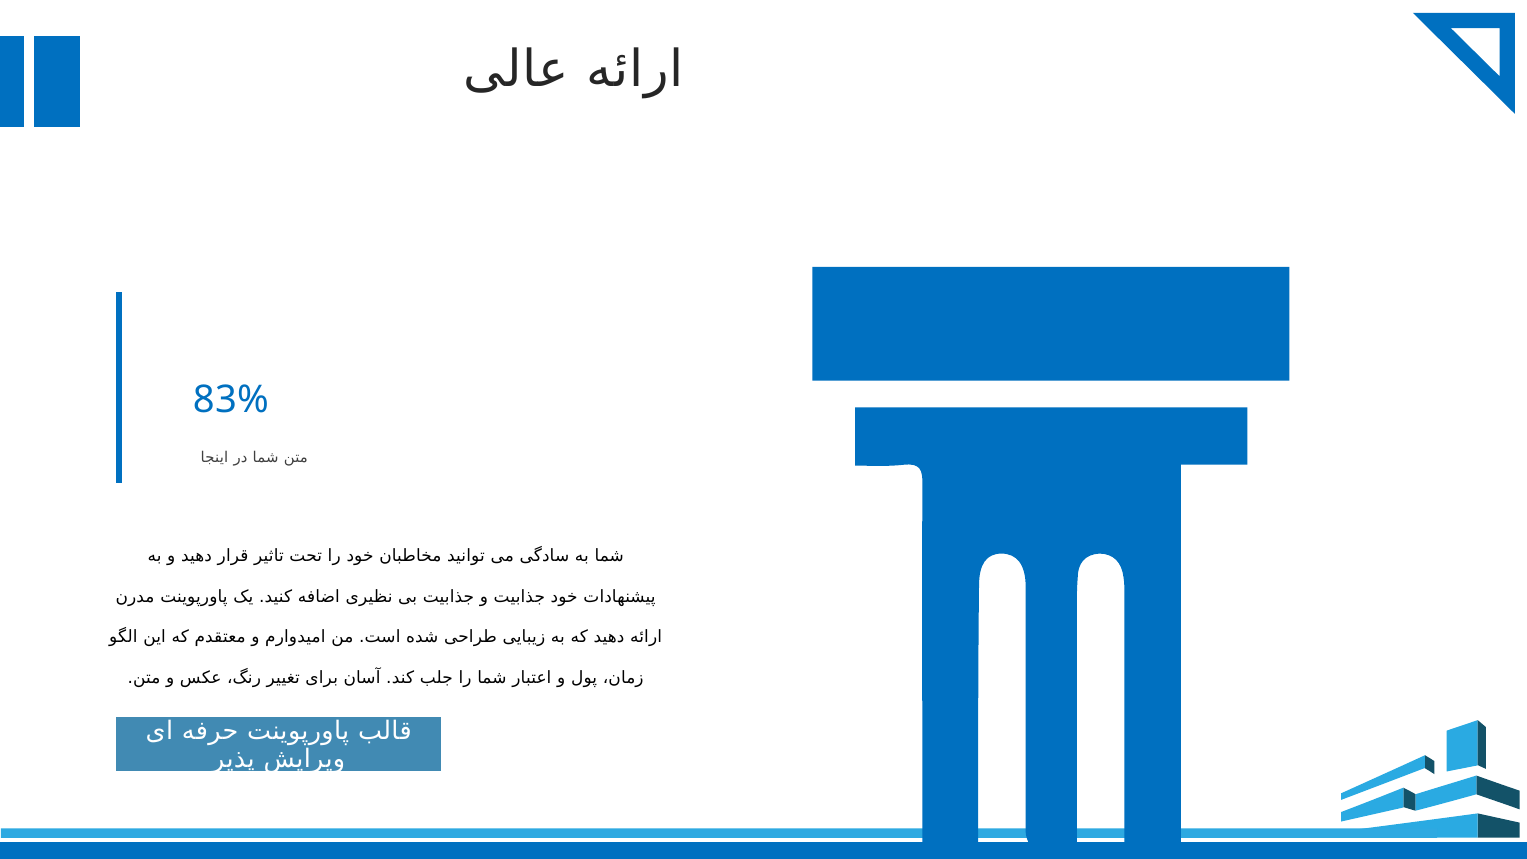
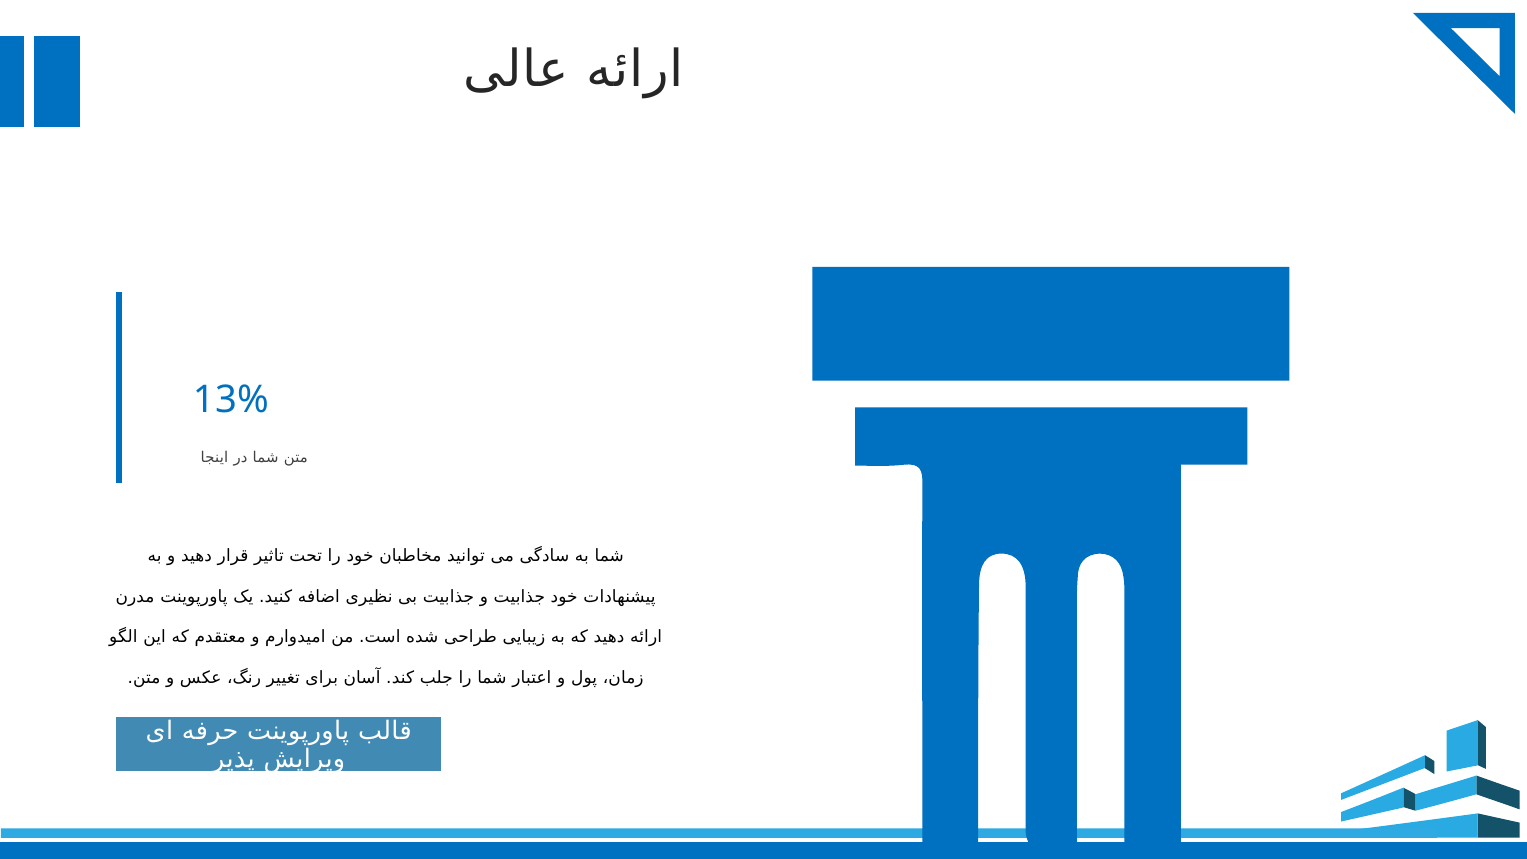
83%: 83% -> 13% (231, 400)
